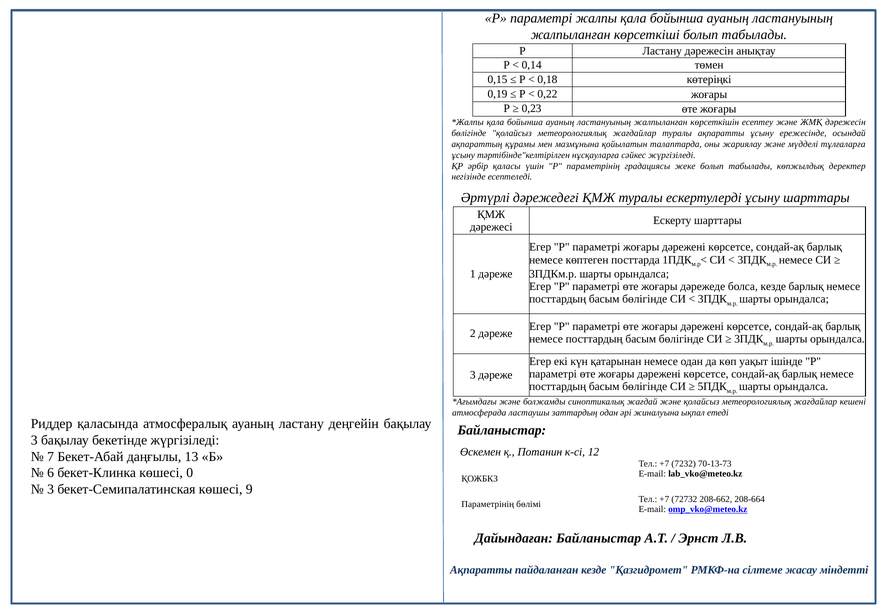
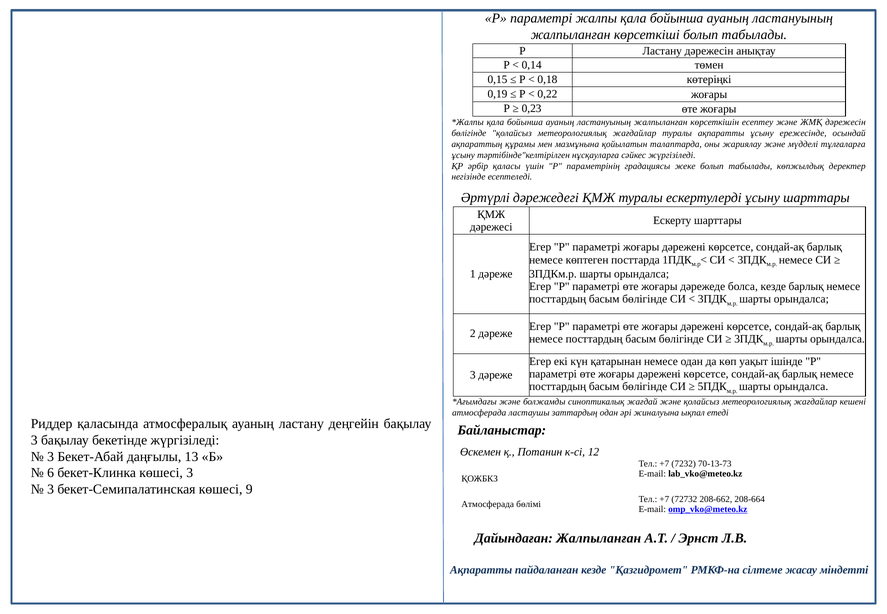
7: 7 -> 3 (51, 457)
көшесі 0: 0 -> 3 (190, 473)
Параметрінің: Параметрінің -> Атмосферада (488, 504)
Дайындаған Байланыстар: Байланыстар -> Жалпыланған (599, 538)
